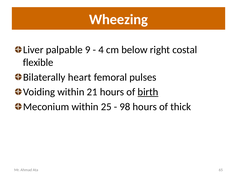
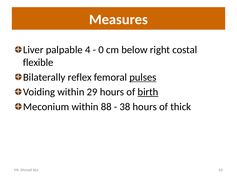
Wheezing: Wheezing -> Measures (118, 19)
9: 9 -> 4 (88, 50)
4: 4 -> 0 (101, 50)
heart: heart -> reflex (80, 77)
pulses underline: none -> present (143, 77)
21: 21 -> 29 (92, 92)
25: 25 -> 88 (106, 107)
98: 98 -> 38 (125, 107)
